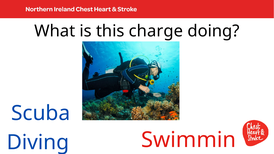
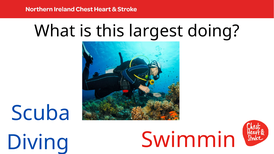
charge: charge -> largest (156, 31)
